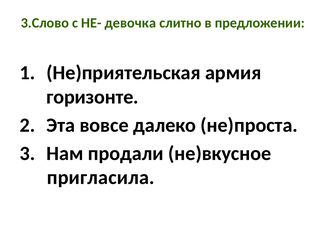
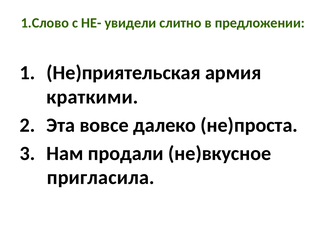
3.Слово: 3.Слово -> 1.Слово (45, 23)
девочка: девочка -> увидели (130, 23)
горизонте: горизонте -> краткими (92, 97)
